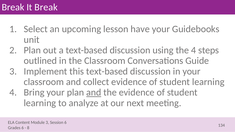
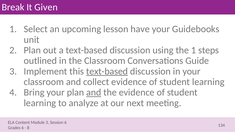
It Break: Break -> Given (46, 7)
the 4: 4 -> 1 (194, 50)
text-based underline: none -> present (107, 71)
